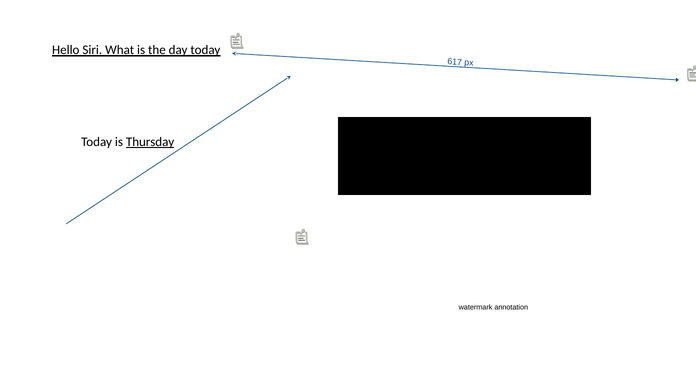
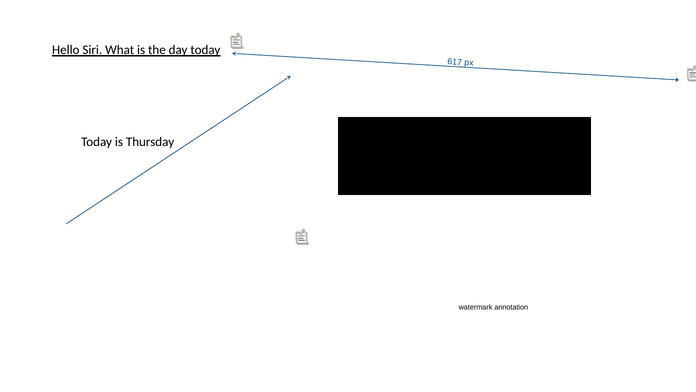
Thursday underline: present -> none (150, 142)
